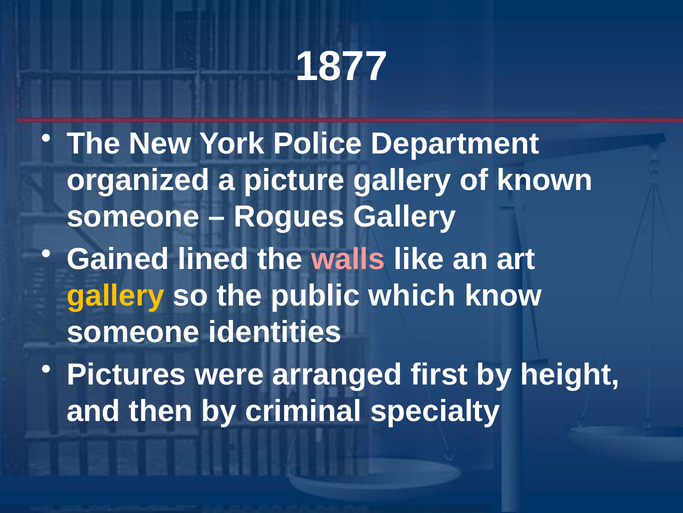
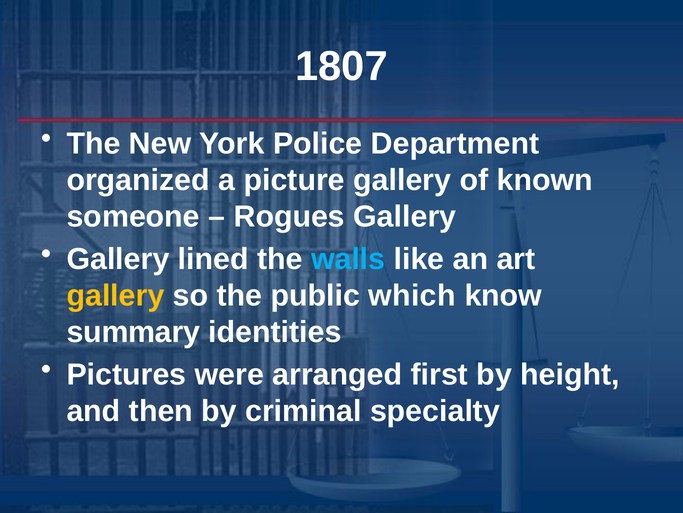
1877: 1877 -> 1807 (341, 66)
Gained: Gained -> Gallery (118, 259)
walls colour: pink -> light blue (348, 259)
someone: someone -> summary (133, 332)
